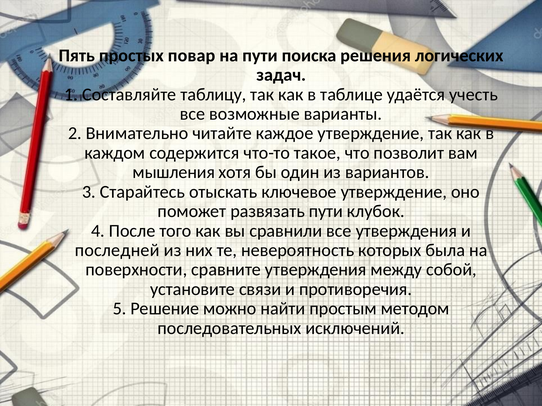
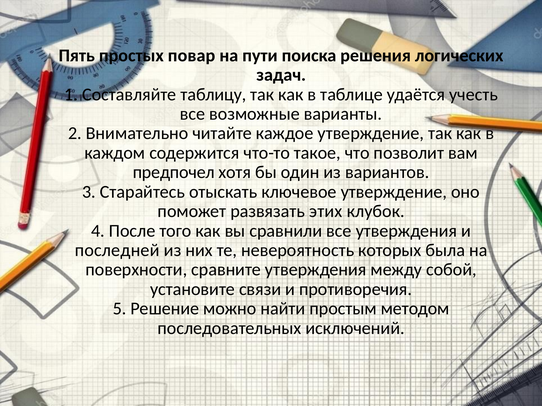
мышления: мышления -> предпочел (174, 173)
развязать пути: пути -> этих (326, 212)
